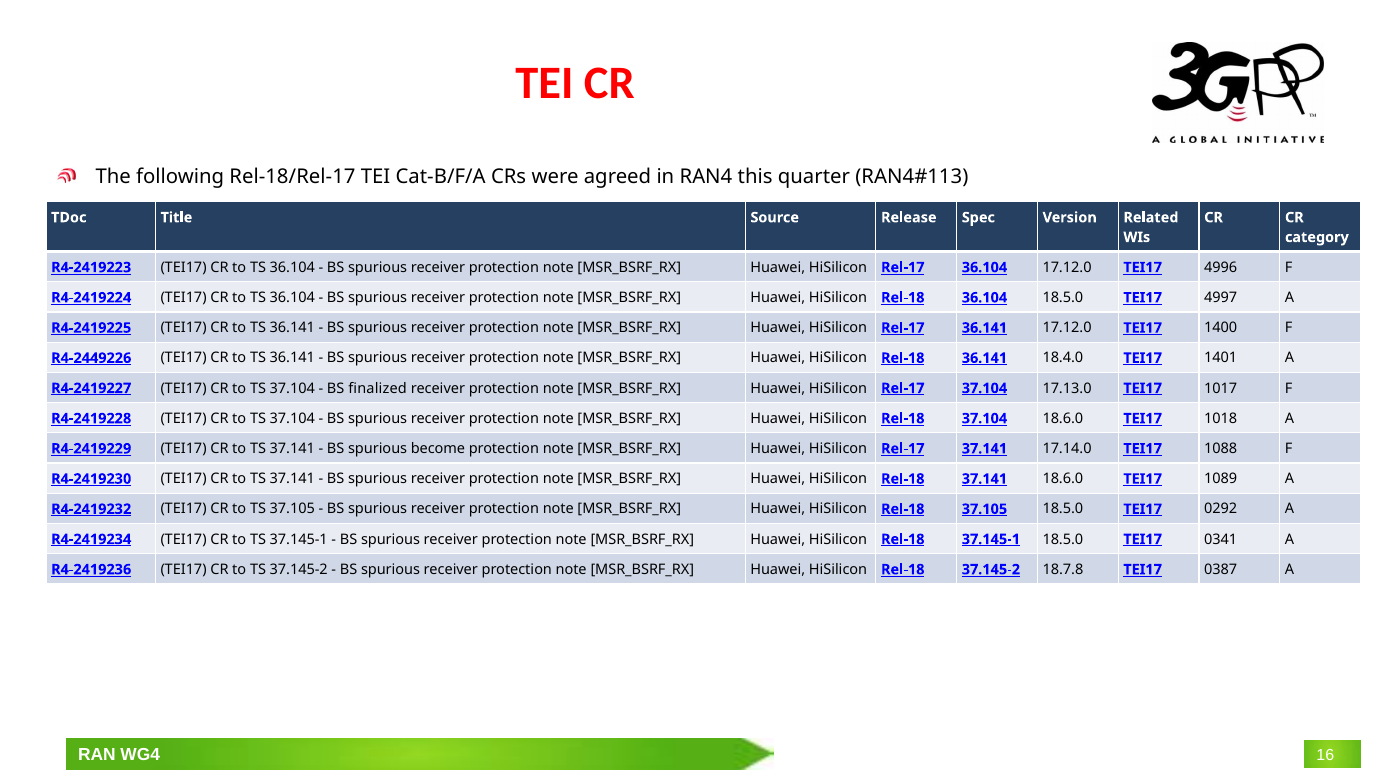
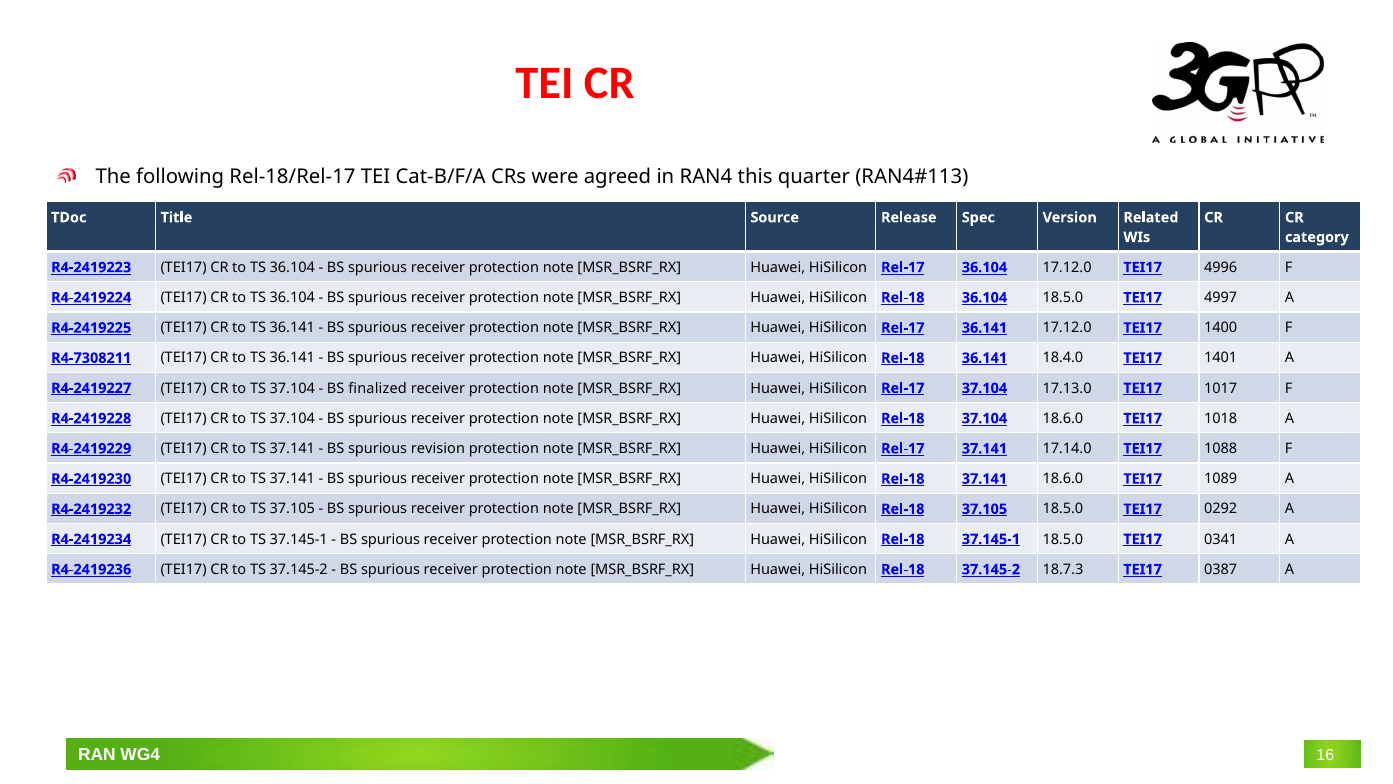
R4-2449226: R4-2449226 -> R4-7308211 (91, 358)
become: become -> revision (438, 448)
18.7.8: 18.7.8 -> 18.7.3 (1063, 569)
